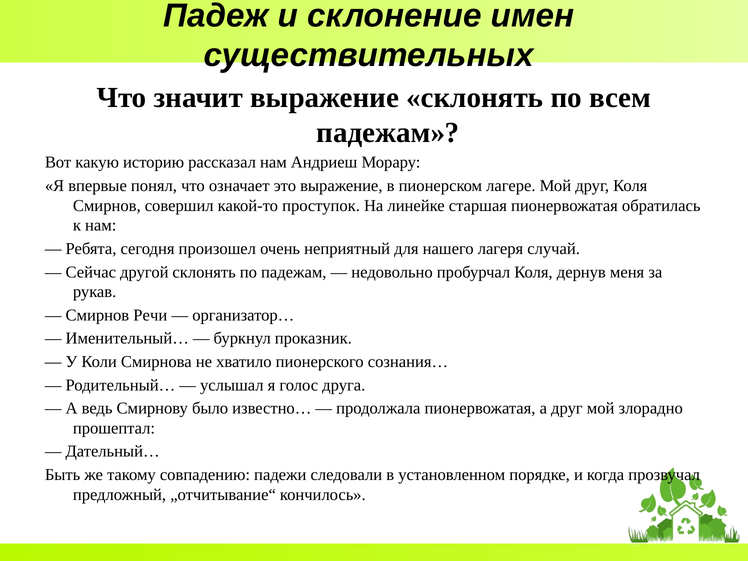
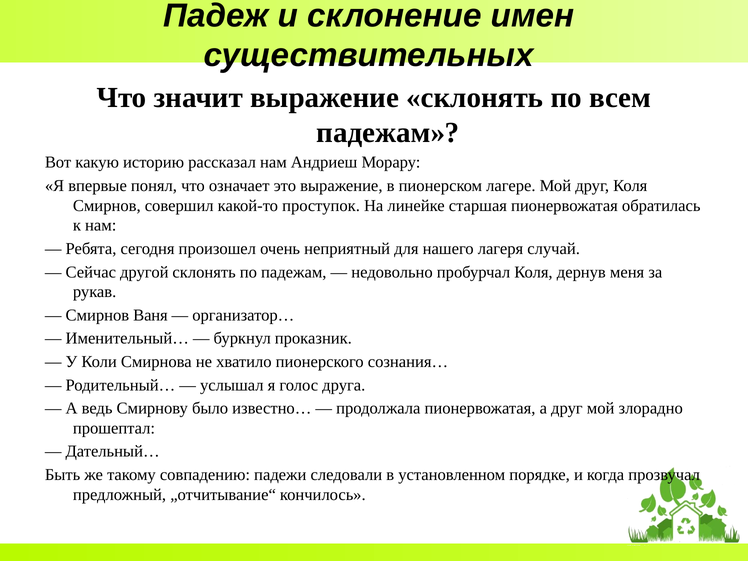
Речи: Речи -> Ваня (150, 315)
